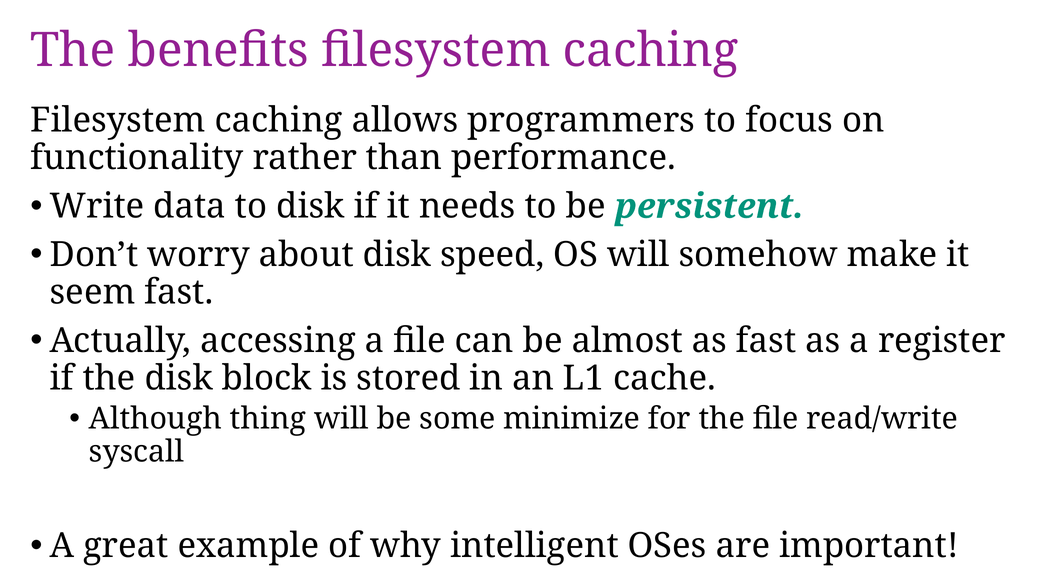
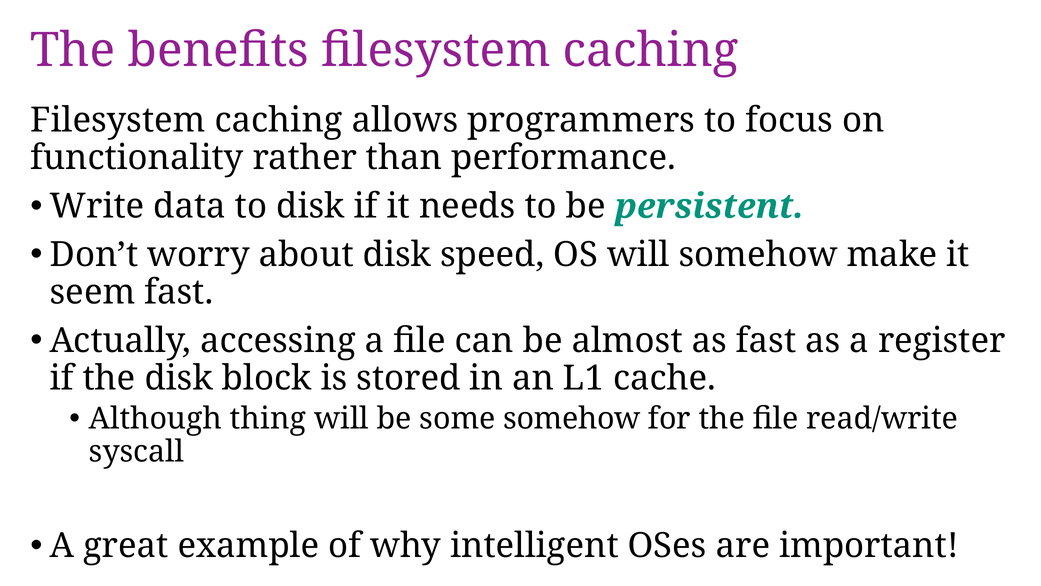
some minimize: minimize -> somehow (572, 419)
